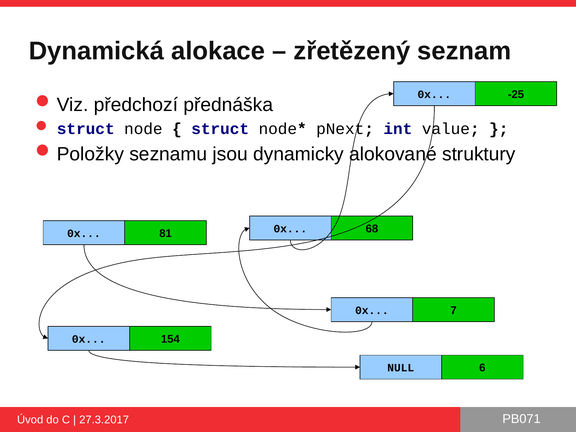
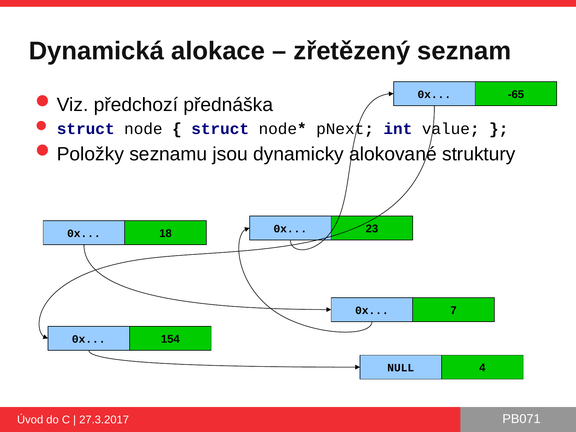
-25: -25 -> -65 (516, 94)
81: 81 -> 18 (166, 234)
68: 68 -> 23 (372, 229)
6: 6 -> 4 (482, 368)
